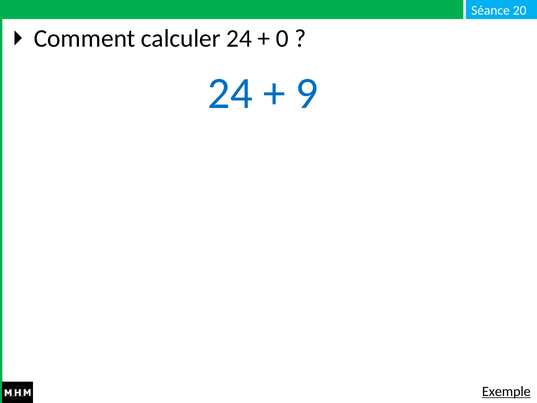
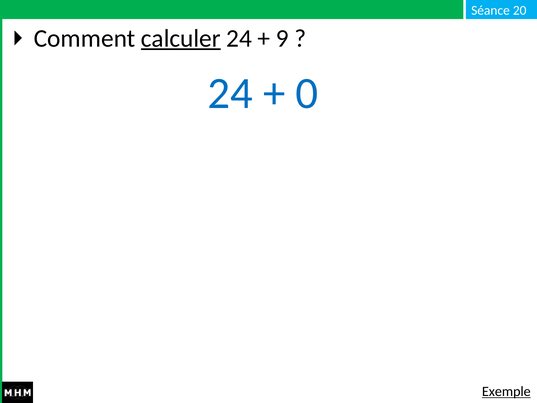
calculer underline: none -> present (181, 38)
0: 0 -> 9 (282, 38)
9: 9 -> 0 (307, 93)
